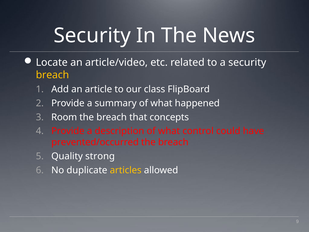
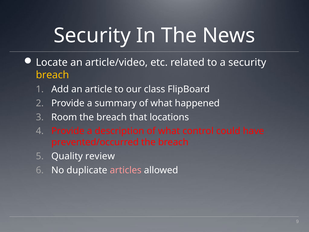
concepts: concepts -> locations (169, 117)
strong: strong -> review (100, 156)
articles colour: yellow -> pink (126, 170)
